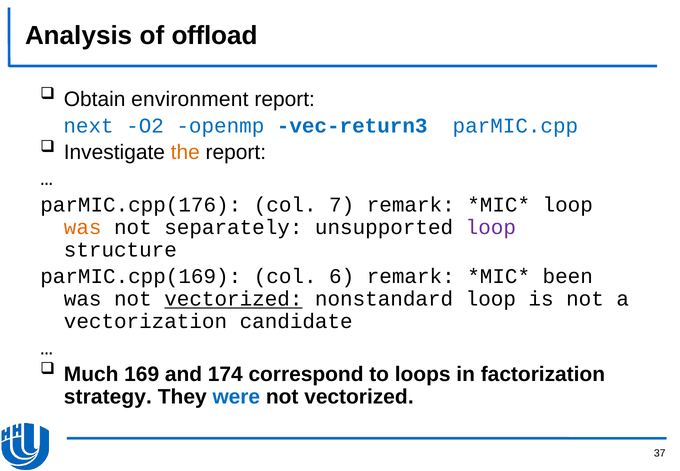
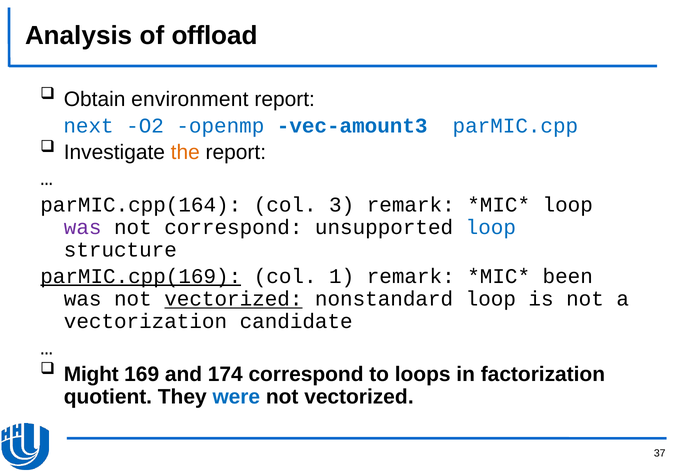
vec-return3: vec-return3 -> vec-amount3 (352, 126)
parMIC.cpp(176: parMIC.cpp(176 -> parMIC.cpp(164 (141, 205)
7: 7 -> 3 (342, 205)
was colour: orange -> purple (83, 227)
not separately: separately -> correspond (233, 227)
loop colour: purple -> blue (491, 227)
parMIC.cpp(169 underline: none -> present (141, 276)
6: 6 -> 1 (342, 276)
Much: Much -> Might (91, 374)
strategy: strategy -> quotient (108, 397)
